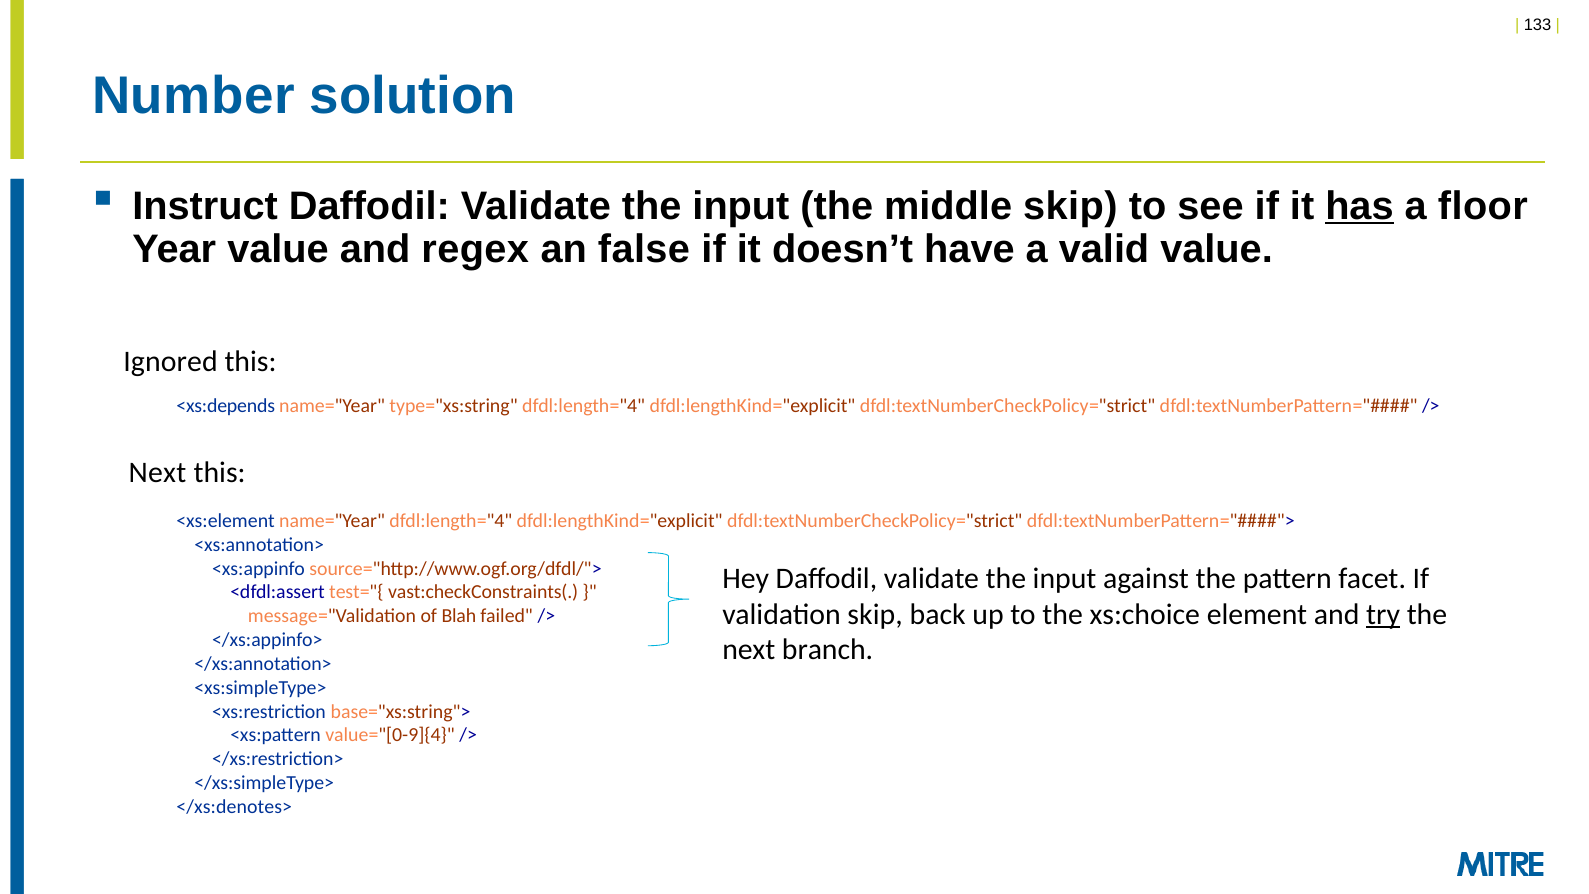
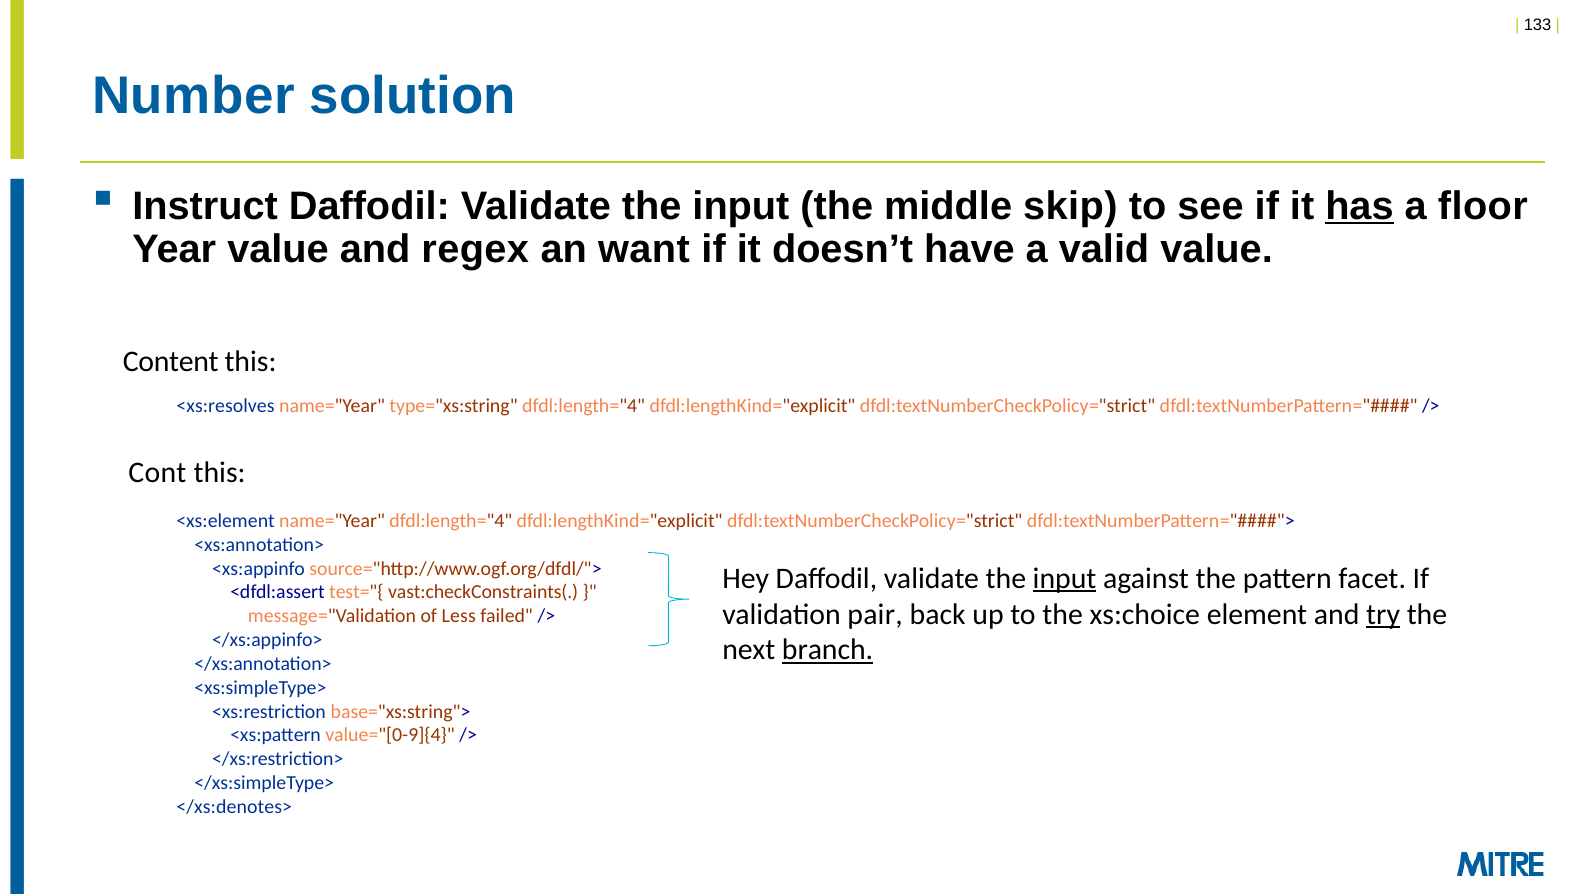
false: false -> want (644, 249)
Ignored: Ignored -> Content (171, 362)
<xs:depends: <xs:depends -> <xs:resolves (226, 406)
Next: Next -> Cont (157, 473)
input underline: none -> present (1065, 578)
validation skip: skip -> pair (875, 614)
Blah: Blah -> Less (459, 616)
branch underline: none -> present (828, 650)
